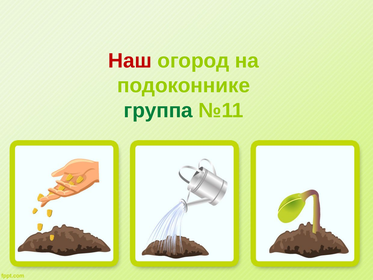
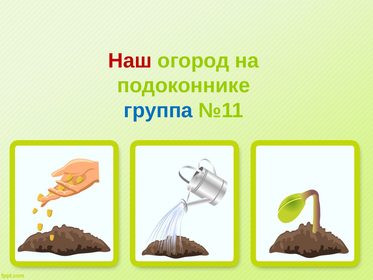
группа colour: green -> blue (158, 110)
